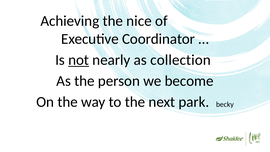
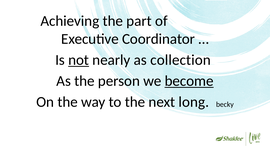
nice: nice -> part (139, 21)
become underline: none -> present (189, 81)
park: park -> long (194, 102)
